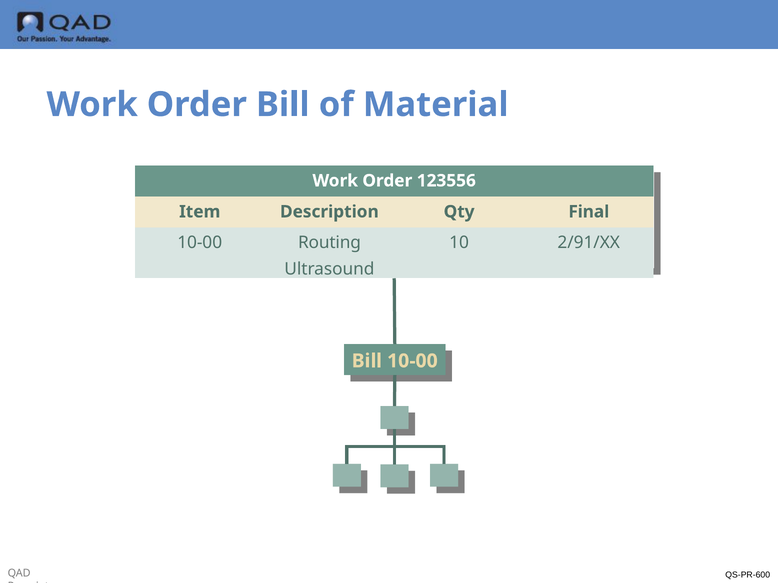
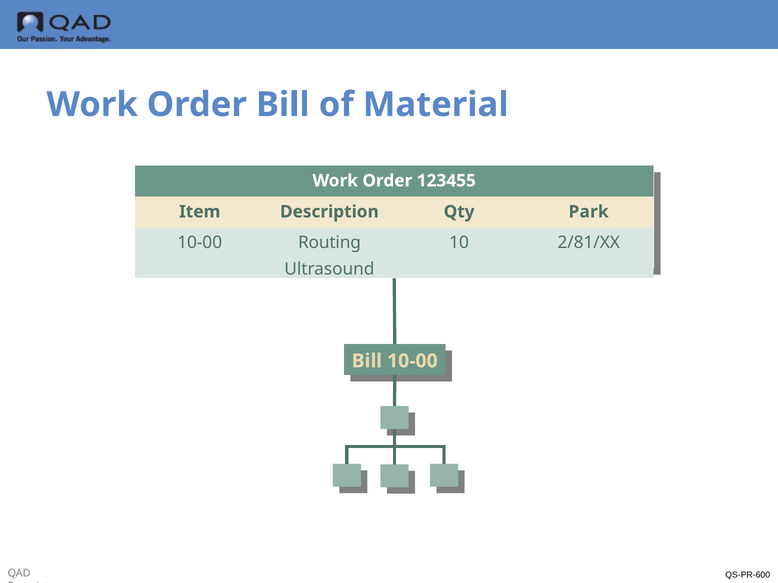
123556: 123556 -> 123455 (446, 181)
Final: Final -> Park (589, 212)
2/91/XX: 2/91/XX -> 2/81/XX (589, 243)
